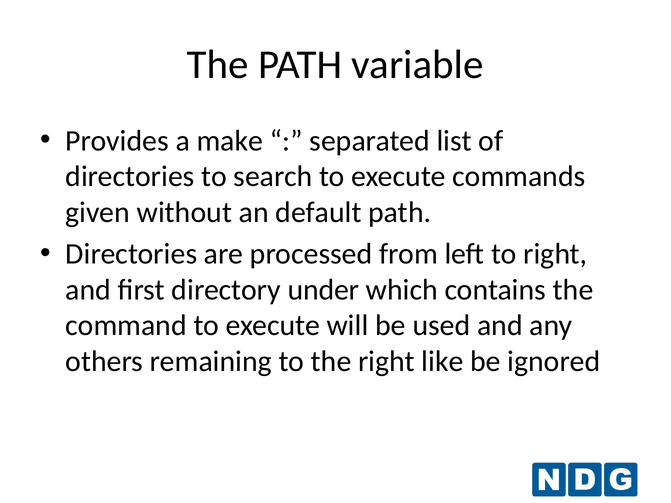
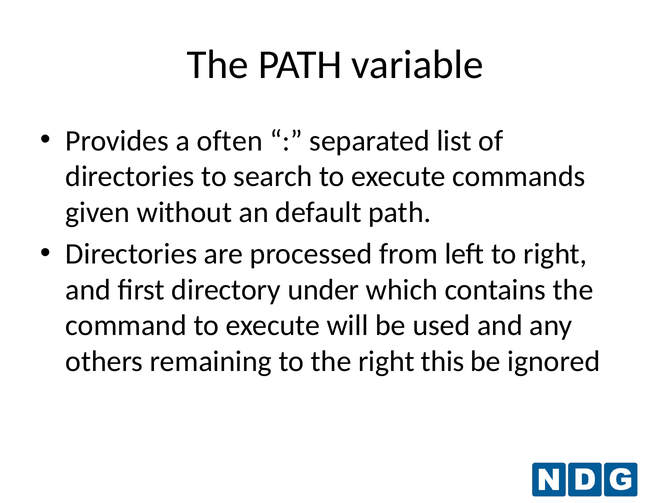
make: make -> often (230, 141)
like: like -> this (443, 362)
